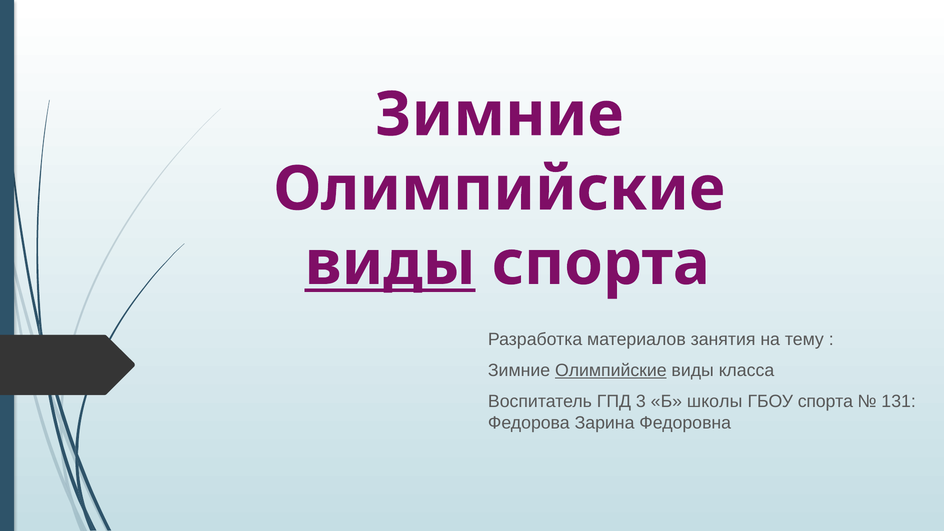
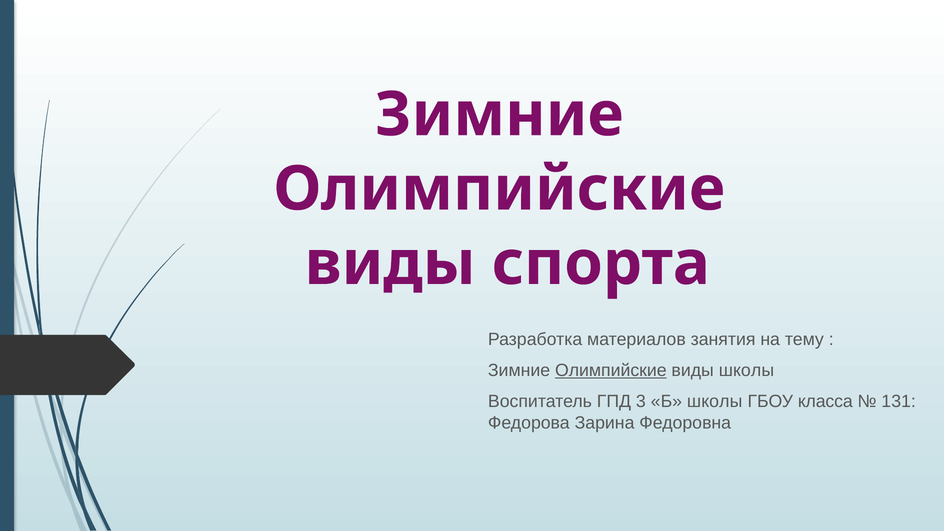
виды underline: present -> none (390, 264)
виды класса: класса -> школы (746, 370)
ГБОУ спорта: спорта -> класса (825, 402)
